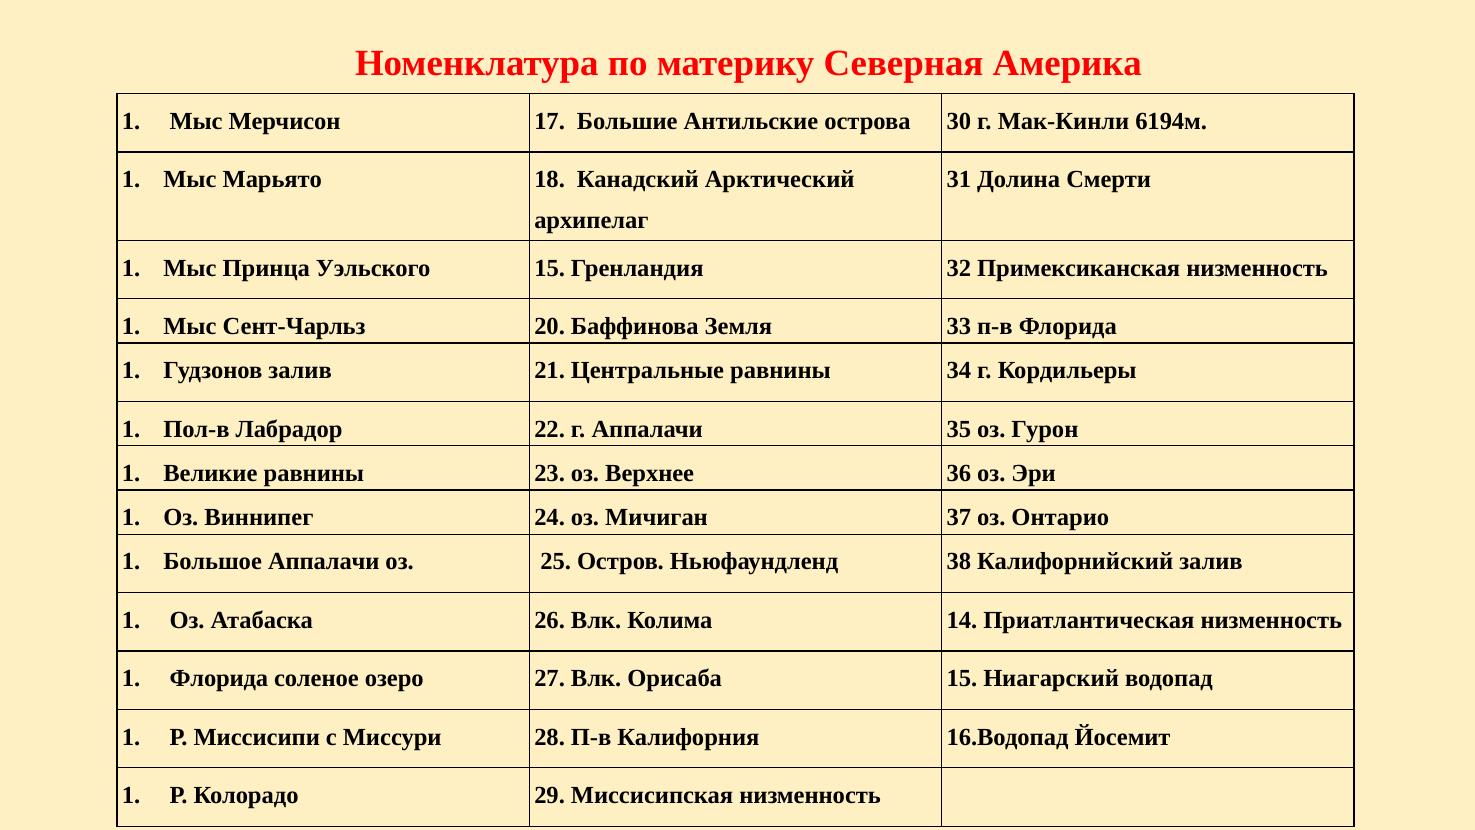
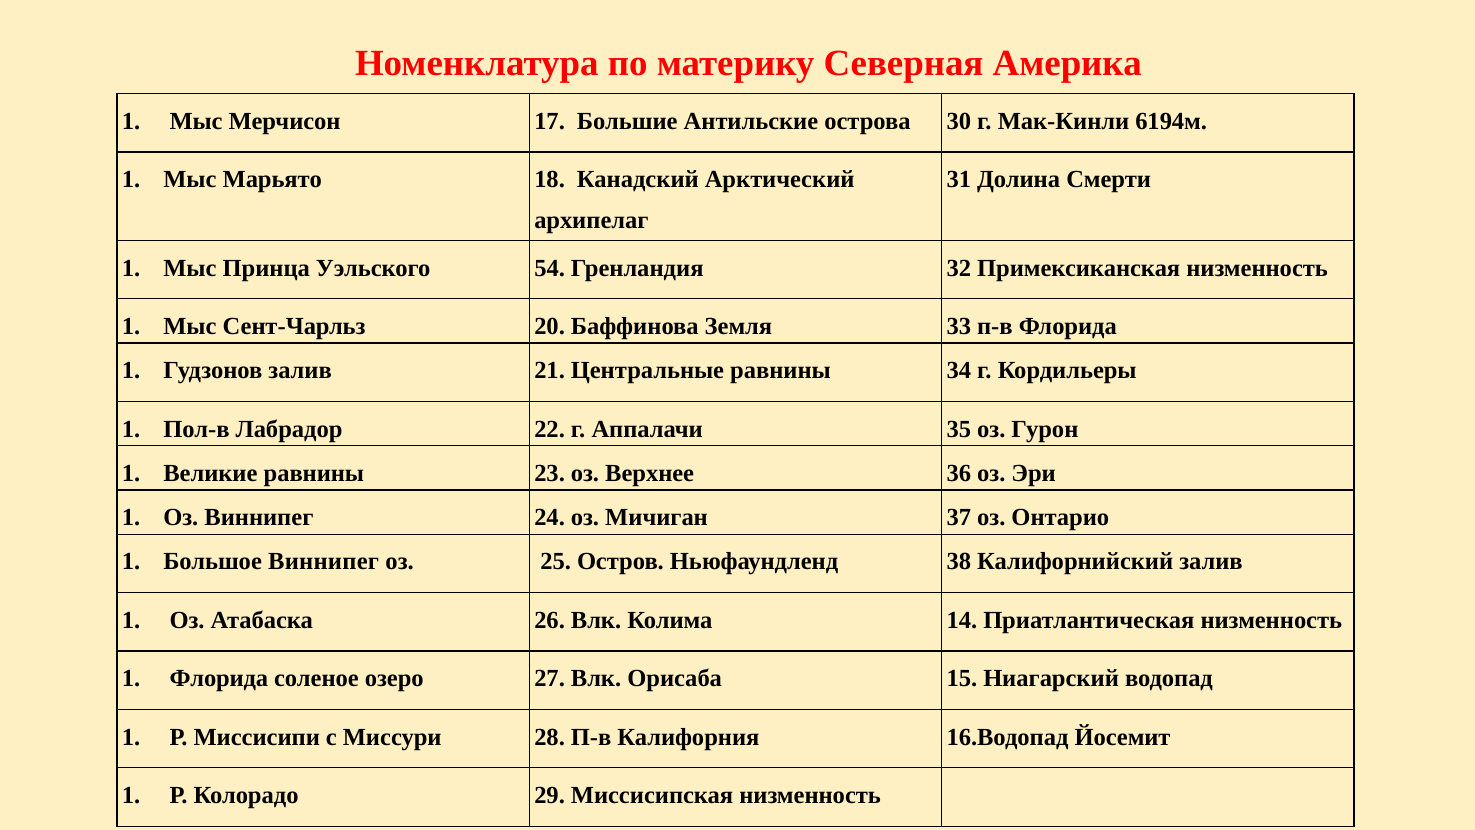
Уэльского 15: 15 -> 54 (550, 268)
Большое Аппалачи: Аппалачи -> Виннипег (324, 562)
